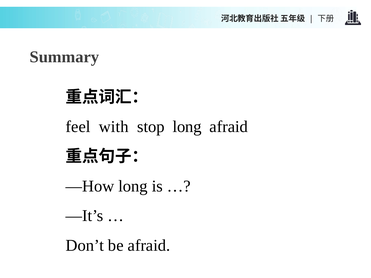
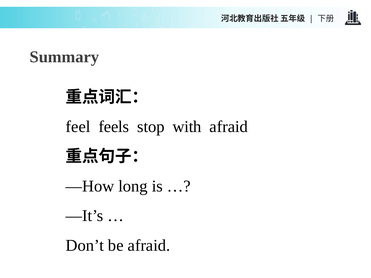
with: with -> feels (114, 127)
stop long: long -> with (187, 127)
